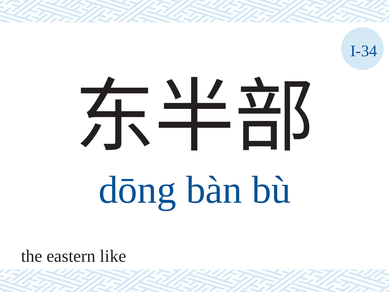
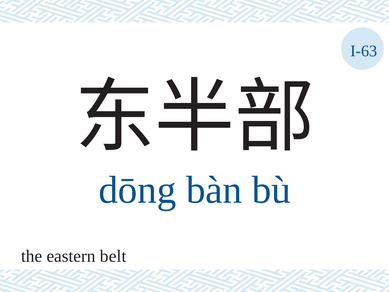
I-34: I-34 -> I-63 (364, 51)
like: like -> belt (113, 256)
